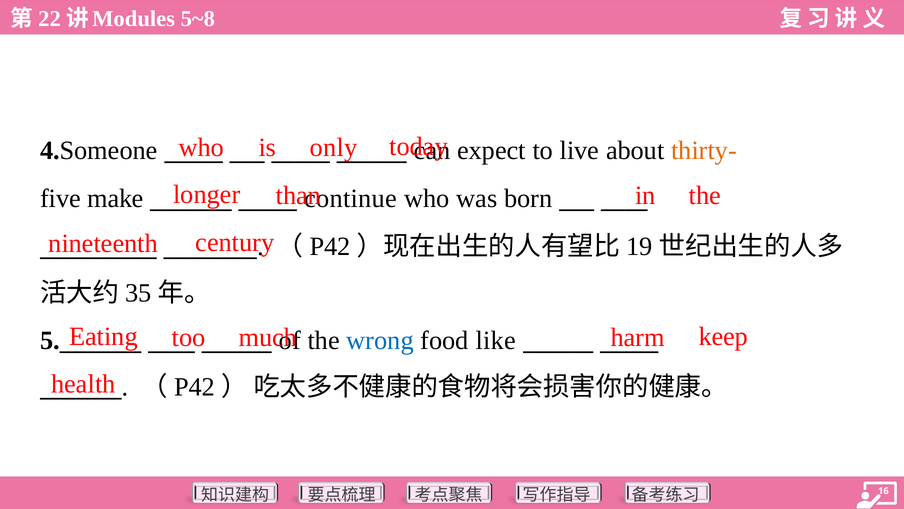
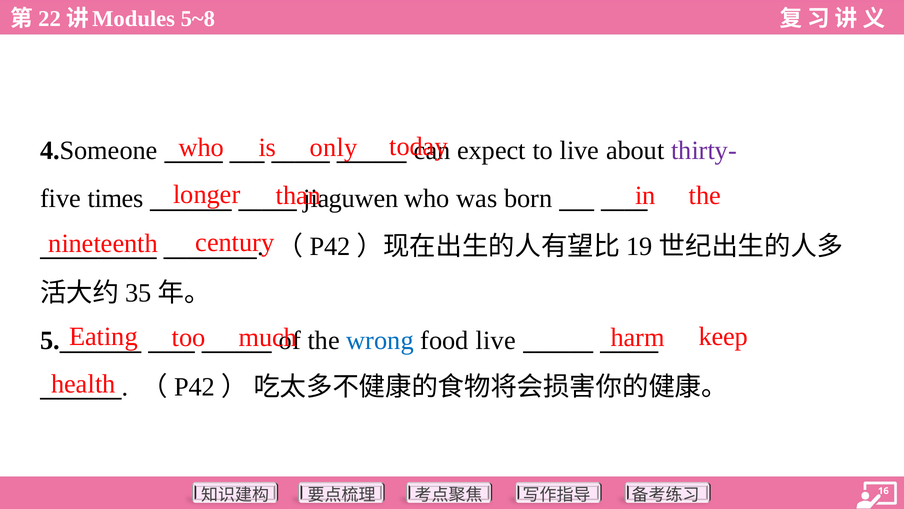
thirty- colour: orange -> purple (704, 150)
make: make -> times (116, 198)
continue: continue -> jiaguwen (351, 198)
food like: like -> live (496, 340)
